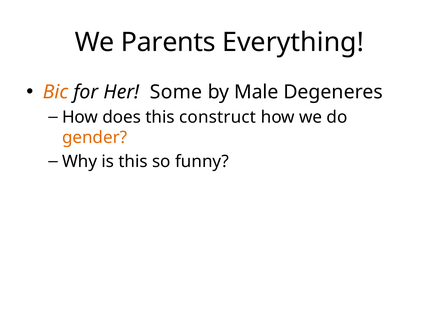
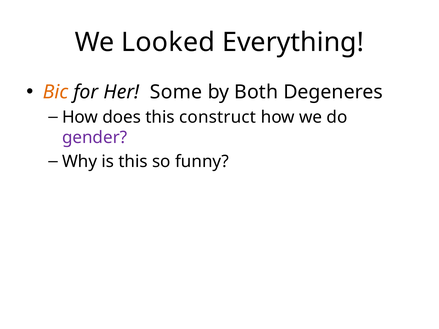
Parents: Parents -> Looked (168, 42)
Male: Male -> Both (256, 92)
gender colour: orange -> purple (95, 138)
